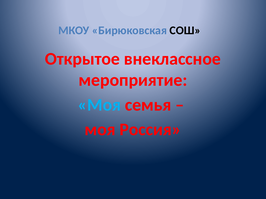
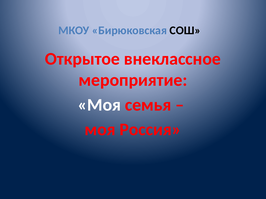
Моя colour: light blue -> white (99, 105)
